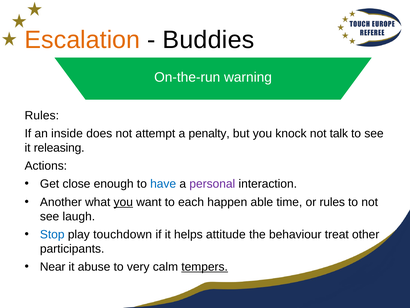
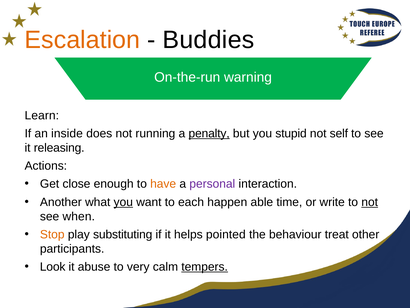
Rules: Rules -> Learn (42, 115)
attempt: attempt -> running (155, 133)
penalty underline: none -> present (209, 133)
knock: knock -> stupid (291, 133)
talk: talk -> self (339, 133)
have colour: blue -> orange (163, 184)
or rules: rules -> write (332, 202)
not underline: none -> present (370, 202)
laugh: laugh -> when (79, 216)
Stop colour: blue -> orange (52, 234)
touchdown: touchdown -> substituting (123, 234)
attitude: attitude -> pointed (226, 234)
Near: Near -> Look (53, 266)
